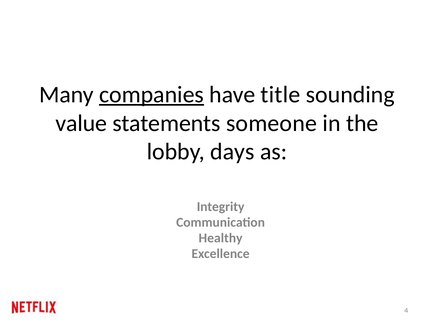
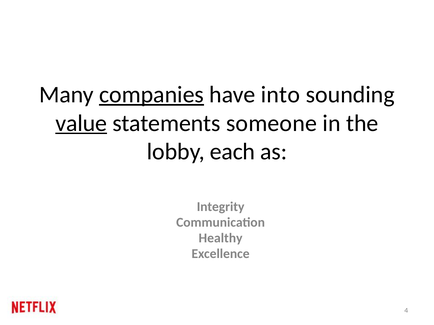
title: title -> into (280, 95)
value underline: none -> present (81, 123)
days: days -> each (233, 152)
